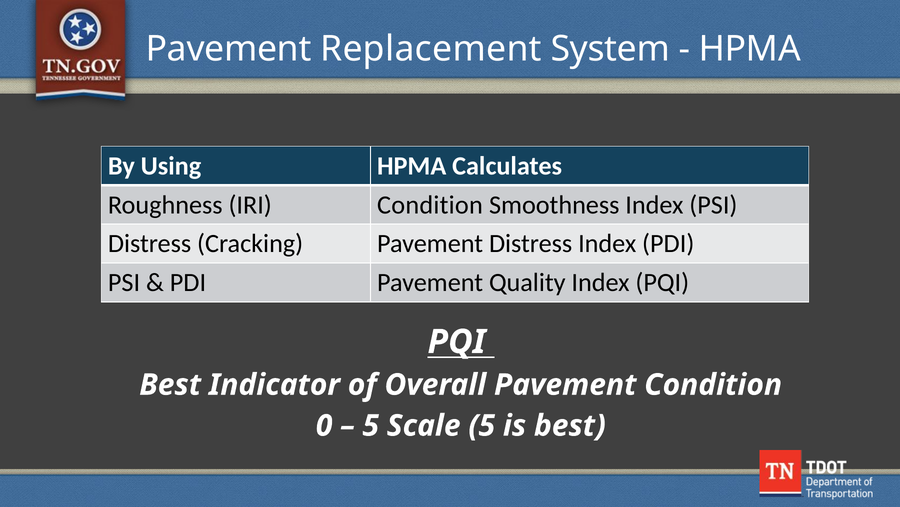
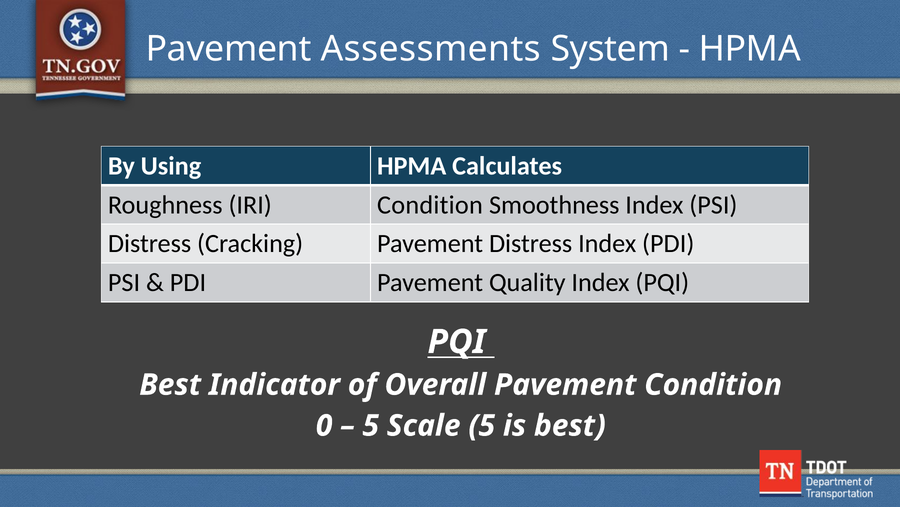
Replacement: Replacement -> Assessments (431, 49)
